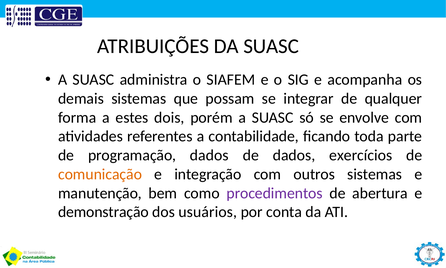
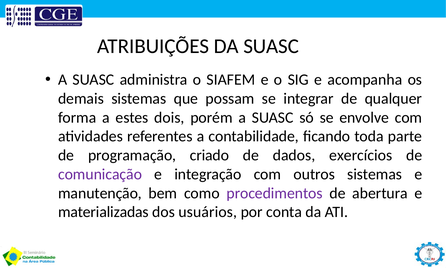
programação dados: dados -> criado (209, 155)
comunicação colour: orange -> purple (100, 174)
demonstração: demonstração -> materializadas (103, 212)
